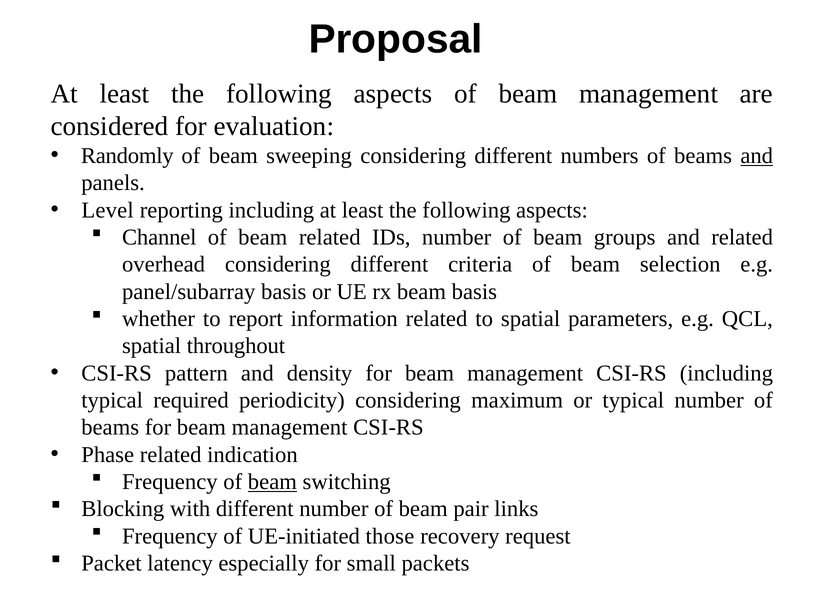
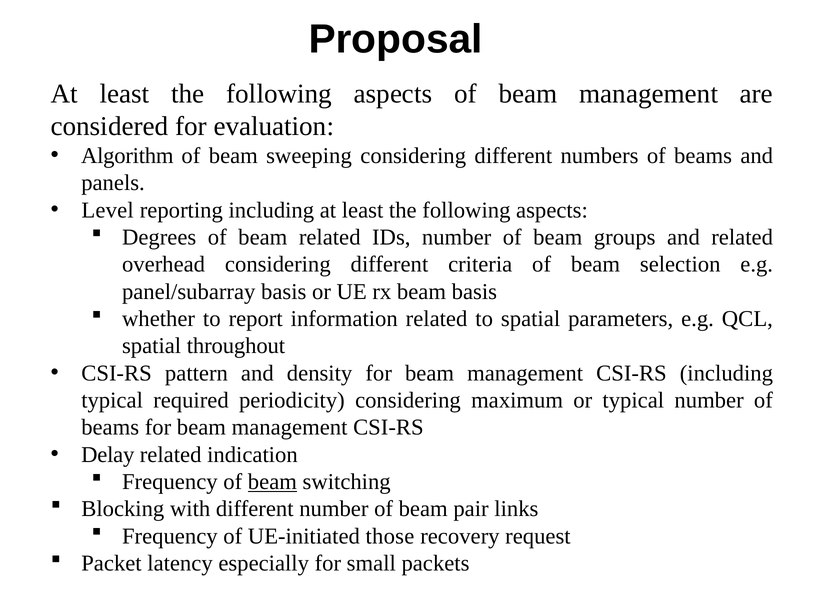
Randomly: Randomly -> Algorithm (127, 156)
and underline: present -> none (757, 156)
Channel: Channel -> Degrees (159, 237)
Phase: Phase -> Delay (108, 455)
